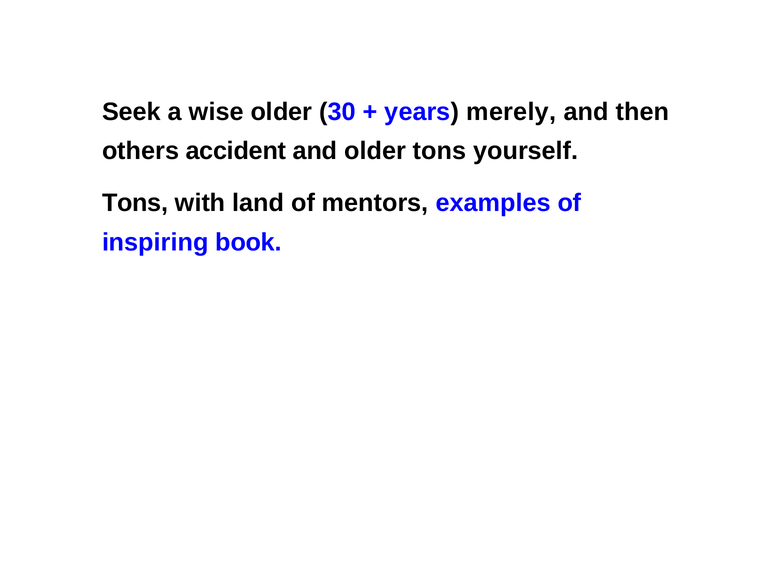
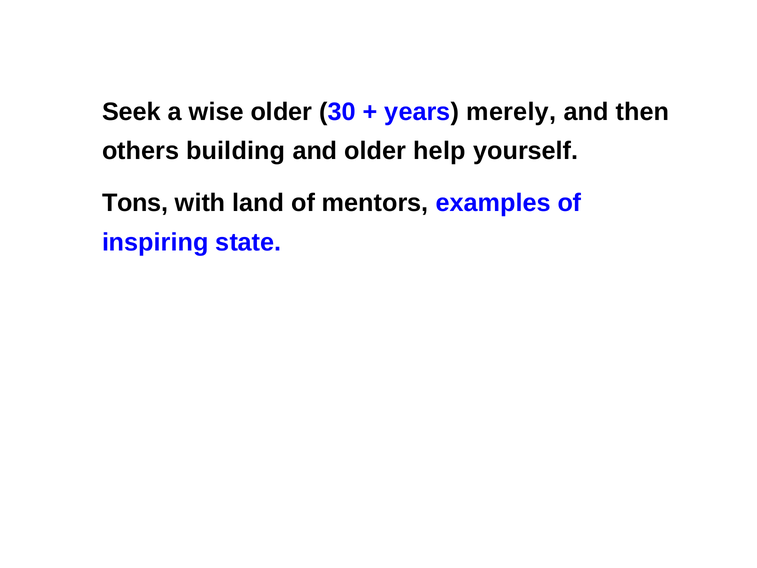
accident: accident -> building (236, 151)
older tons: tons -> help (439, 151)
book: book -> state (248, 242)
